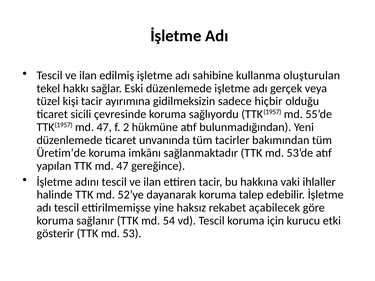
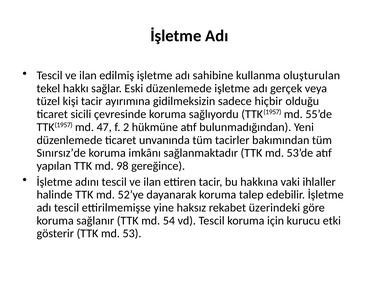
Üretim’de: Üretim’de -> Sınırsız’de (61, 153)
TTK md 47: 47 -> 98 (122, 166)
açabilecek: açabilecek -> üzerindeki (274, 208)
